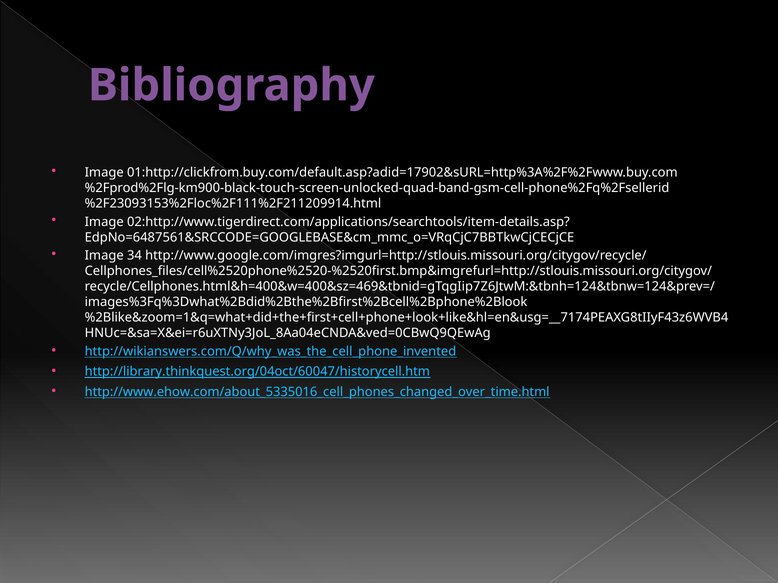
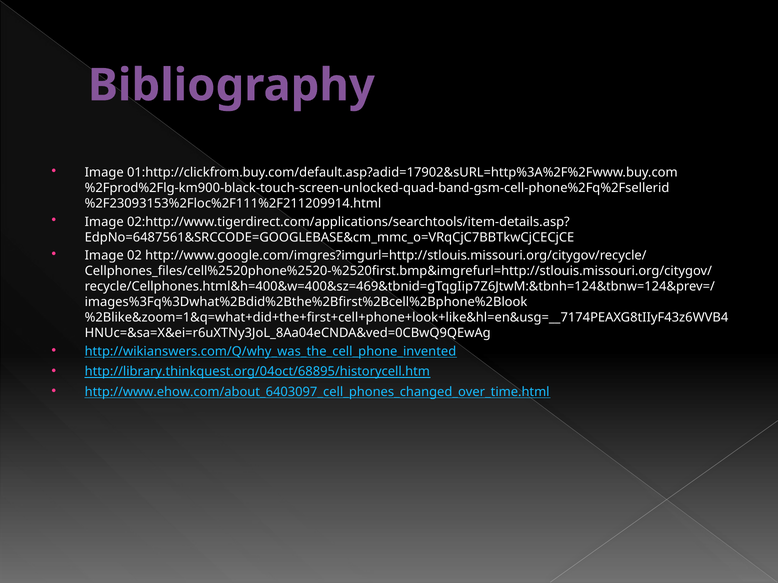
34: 34 -> 02 (134, 256)
http://library.thinkquest.org/04oct/60047/historycell.htm: http://library.thinkquest.org/04oct/60047/historycell.htm -> http://library.thinkquest.org/04oct/68895/historycell.htm (257, 372)
http://www.ehow.com/about_5335016_cell_phones_changed_over_time.html: http://www.ehow.com/about_5335016_cell_phones_changed_over_time.html -> http://www.ehow.com/about_6403097_cell_phones_changed_over_time.html (317, 392)
